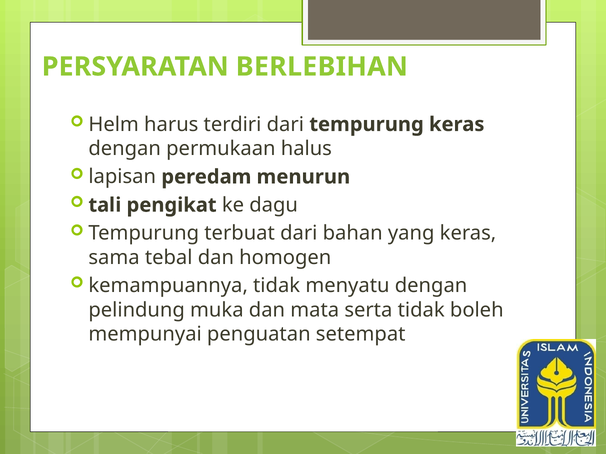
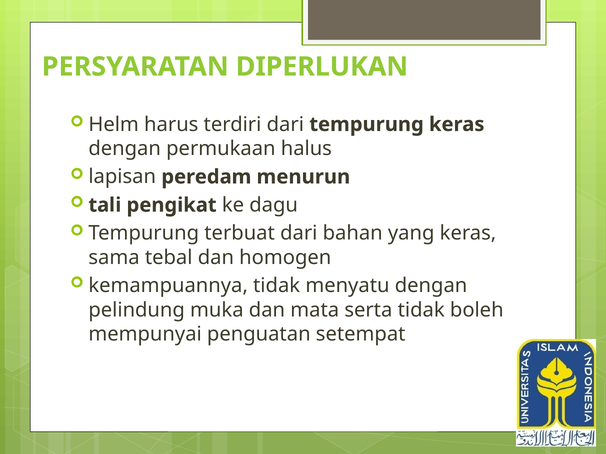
BERLEBIHAN: BERLEBIHAN -> DIPERLUKAN (322, 67)
